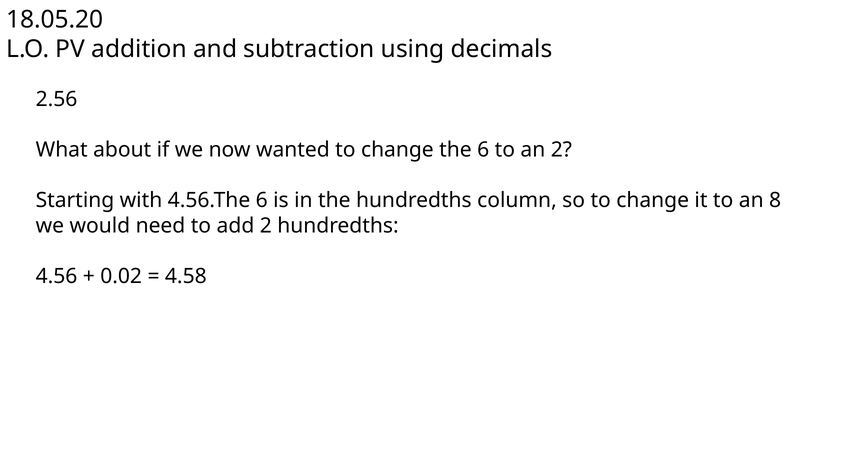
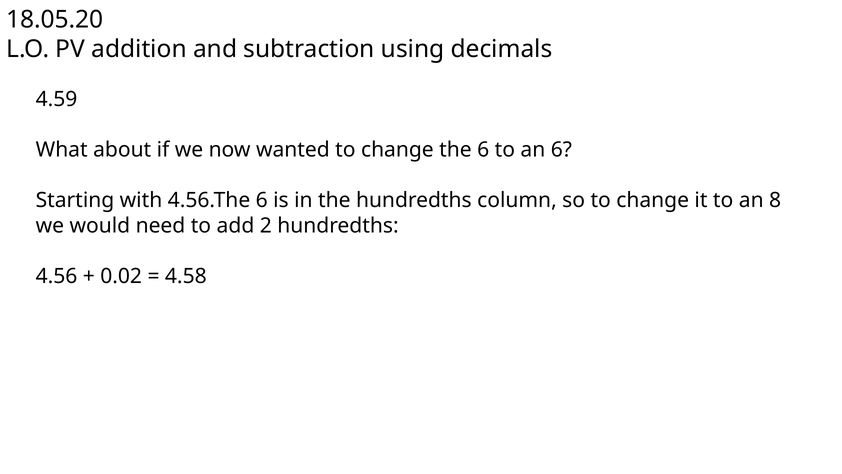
2.56: 2.56 -> 4.59 (57, 99)
an 2: 2 -> 6 (561, 150)
